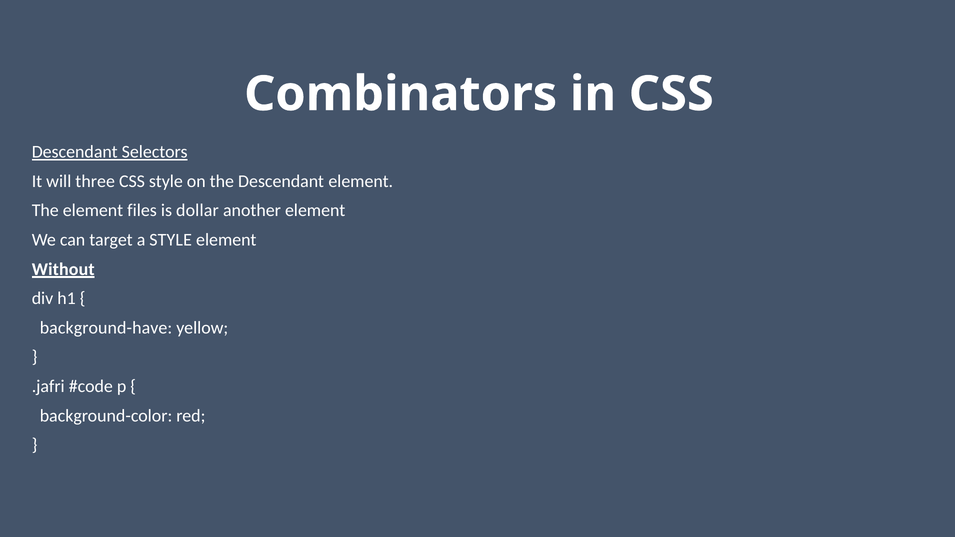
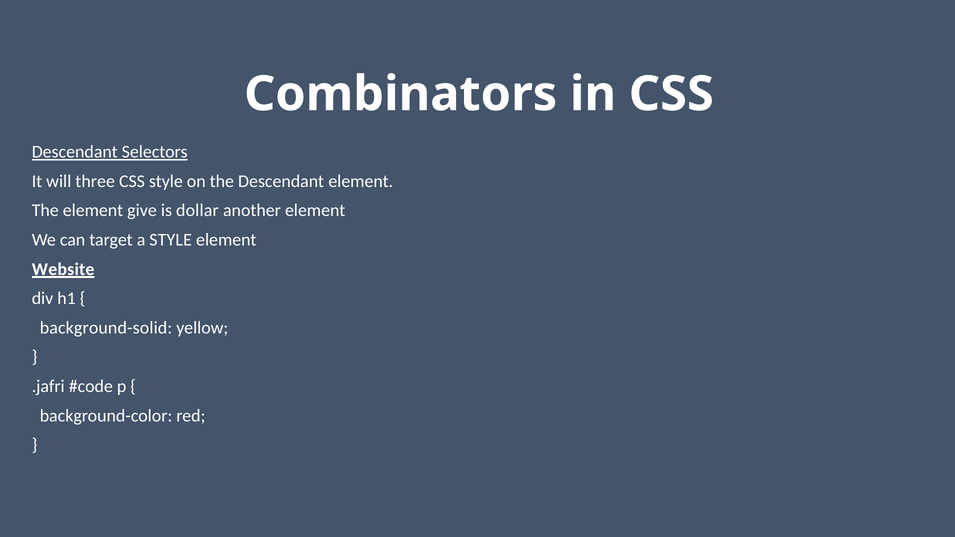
files: files -> give (142, 211)
Without: Without -> Website (63, 269)
background-have: background-have -> background-solid (106, 328)
